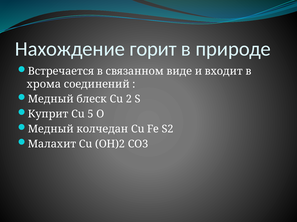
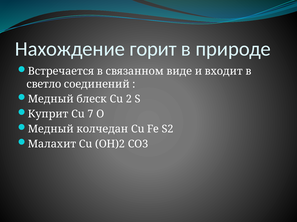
хрома: хрома -> светло (44, 84)
5: 5 -> 7 (90, 114)
